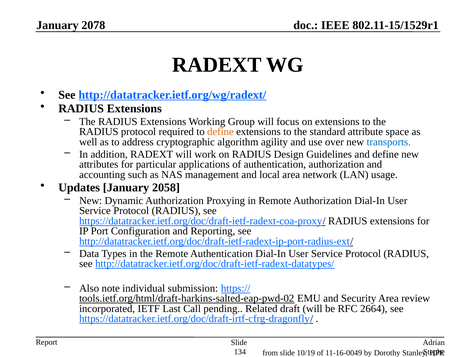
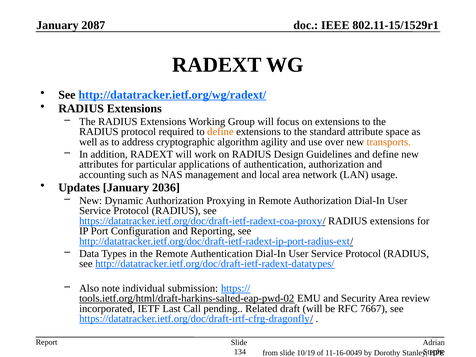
2078: 2078 -> 2087 (93, 25)
transports colour: blue -> orange (389, 142)
2058: 2058 -> 2036 (166, 188)
2664: 2664 -> 7667 (374, 309)
